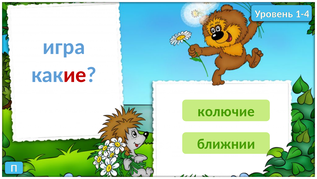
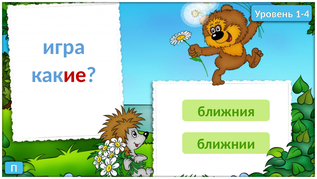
колючие: колючие -> ближния (226, 111)
